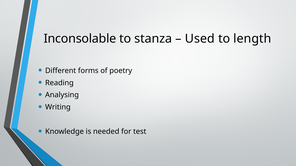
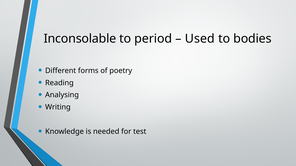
stanza: stanza -> period (153, 39)
length: length -> bodies (252, 39)
